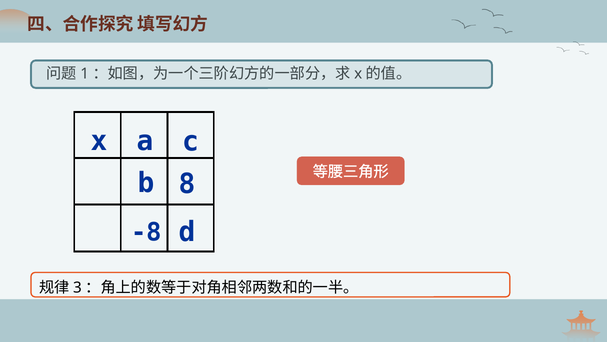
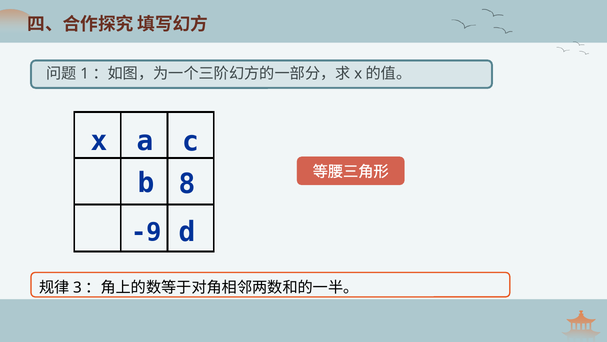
-8: -8 -> -9 (146, 232)
